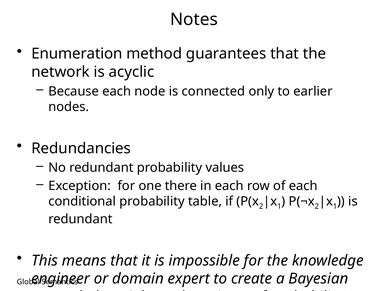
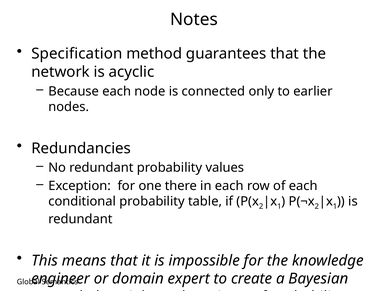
Enumeration: Enumeration -> Specification (77, 54)
